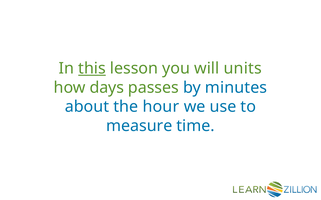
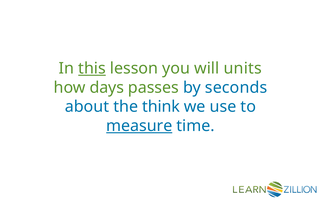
minutes: minutes -> seconds (236, 88)
hour: hour -> think (161, 107)
measure underline: none -> present (139, 126)
